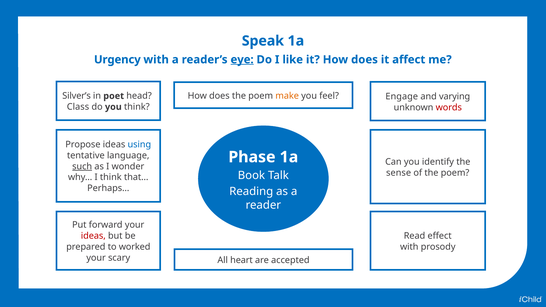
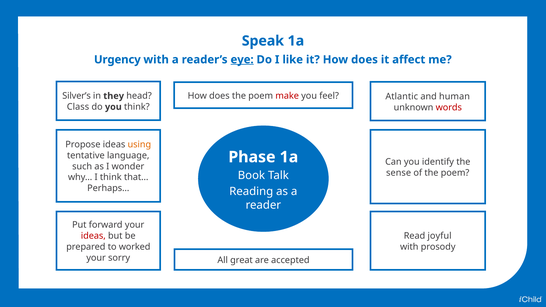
make colour: orange -> red (287, 96)
poet: poet -> they (114, 96)
Engage: Engage -> Atlantic (402, 96)
varying: varying -> human (454, 96)
using colour: blue -> orange (139, 145)
such underline: present -> none (82, 166)
effect: effect -> joyful (440, 236)
scary: scary -> sorry (119, 258)
heart: heart -> great (241, 260)
